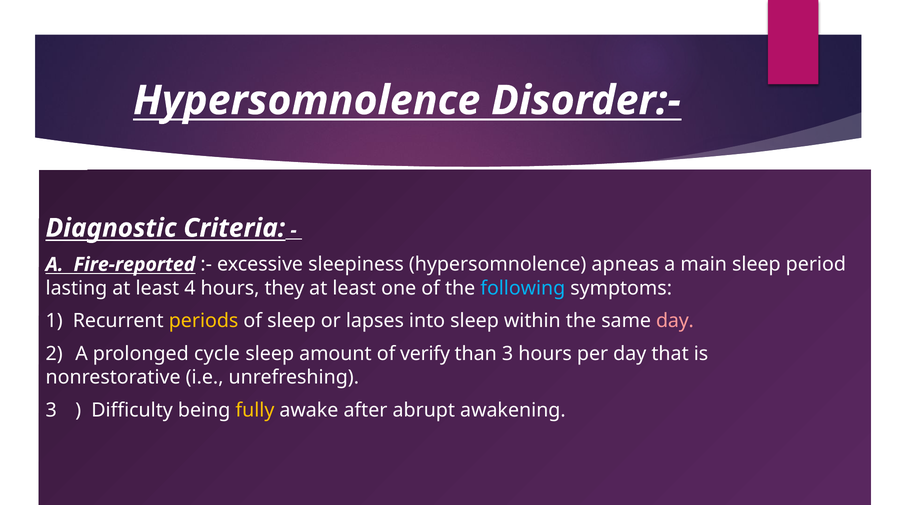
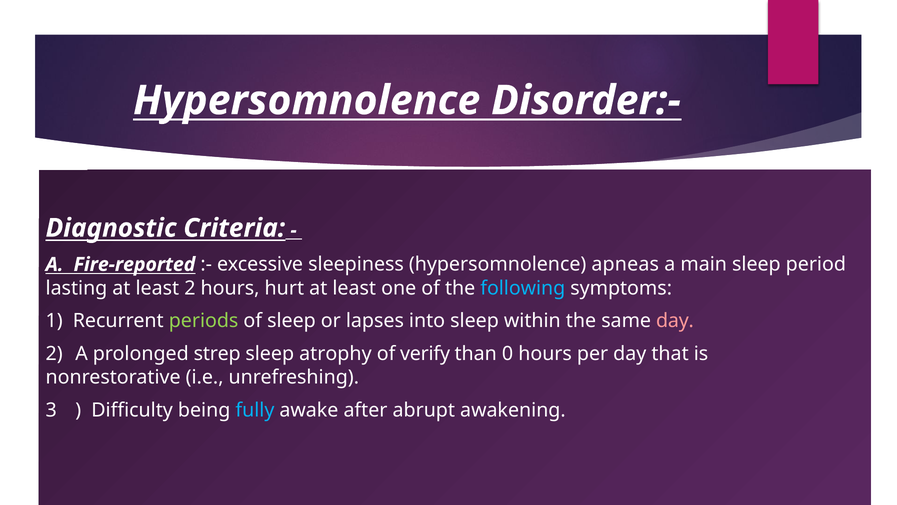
least 4: 4 -> 2 (190, 288)
they: they -> hurt (284, 288)
periods colour: yellow -> light green (204, 321)
cycle: cycle -> strep (217, 354)
amount: amount -> atrophy (335, 354)
than 3: 3 -> 0 (508, 354)
fully colour: yellow -> light blue (255, 410)
